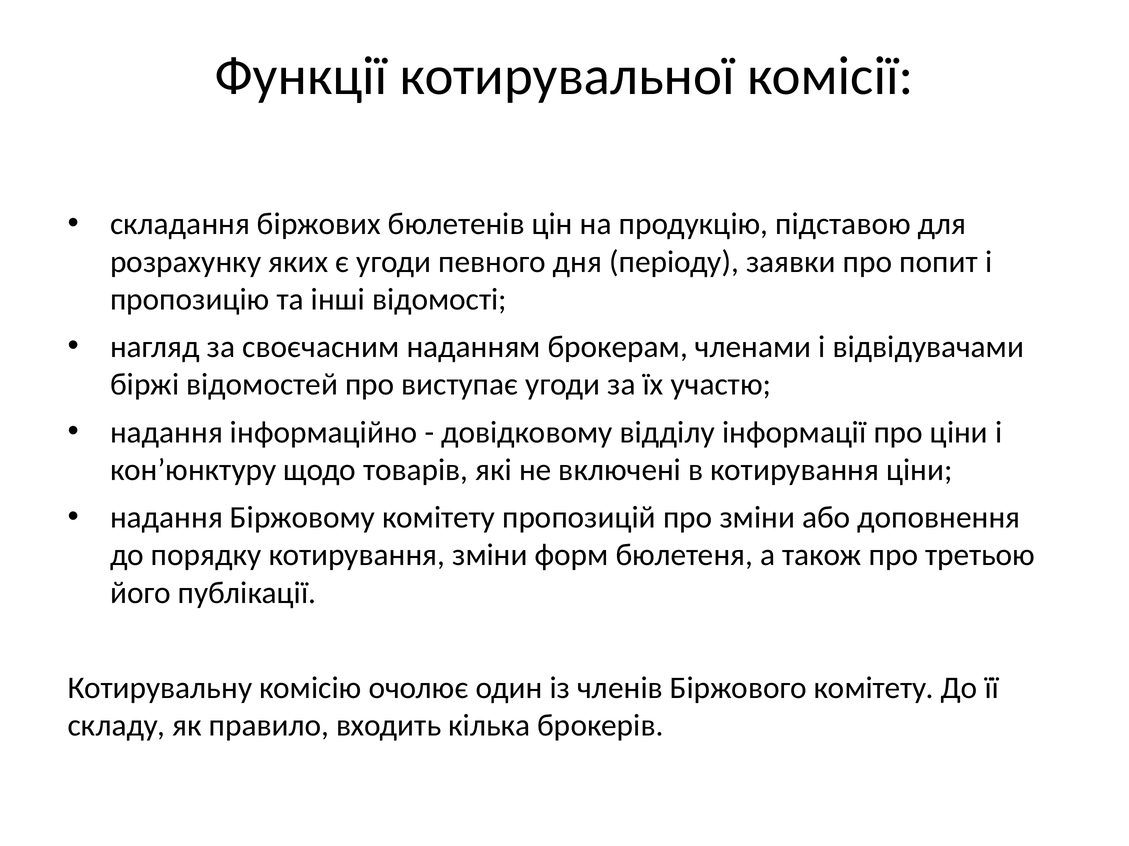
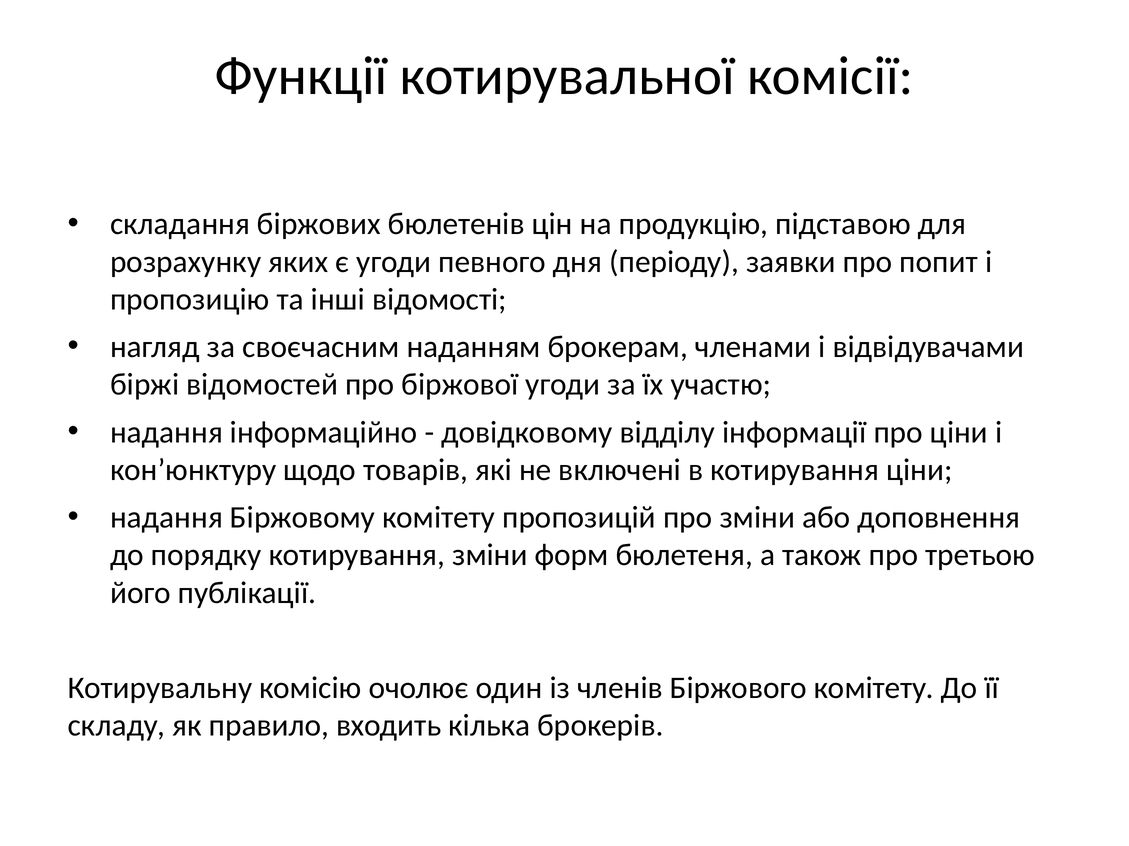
виступає: виступає -> біржової (460, 385)
